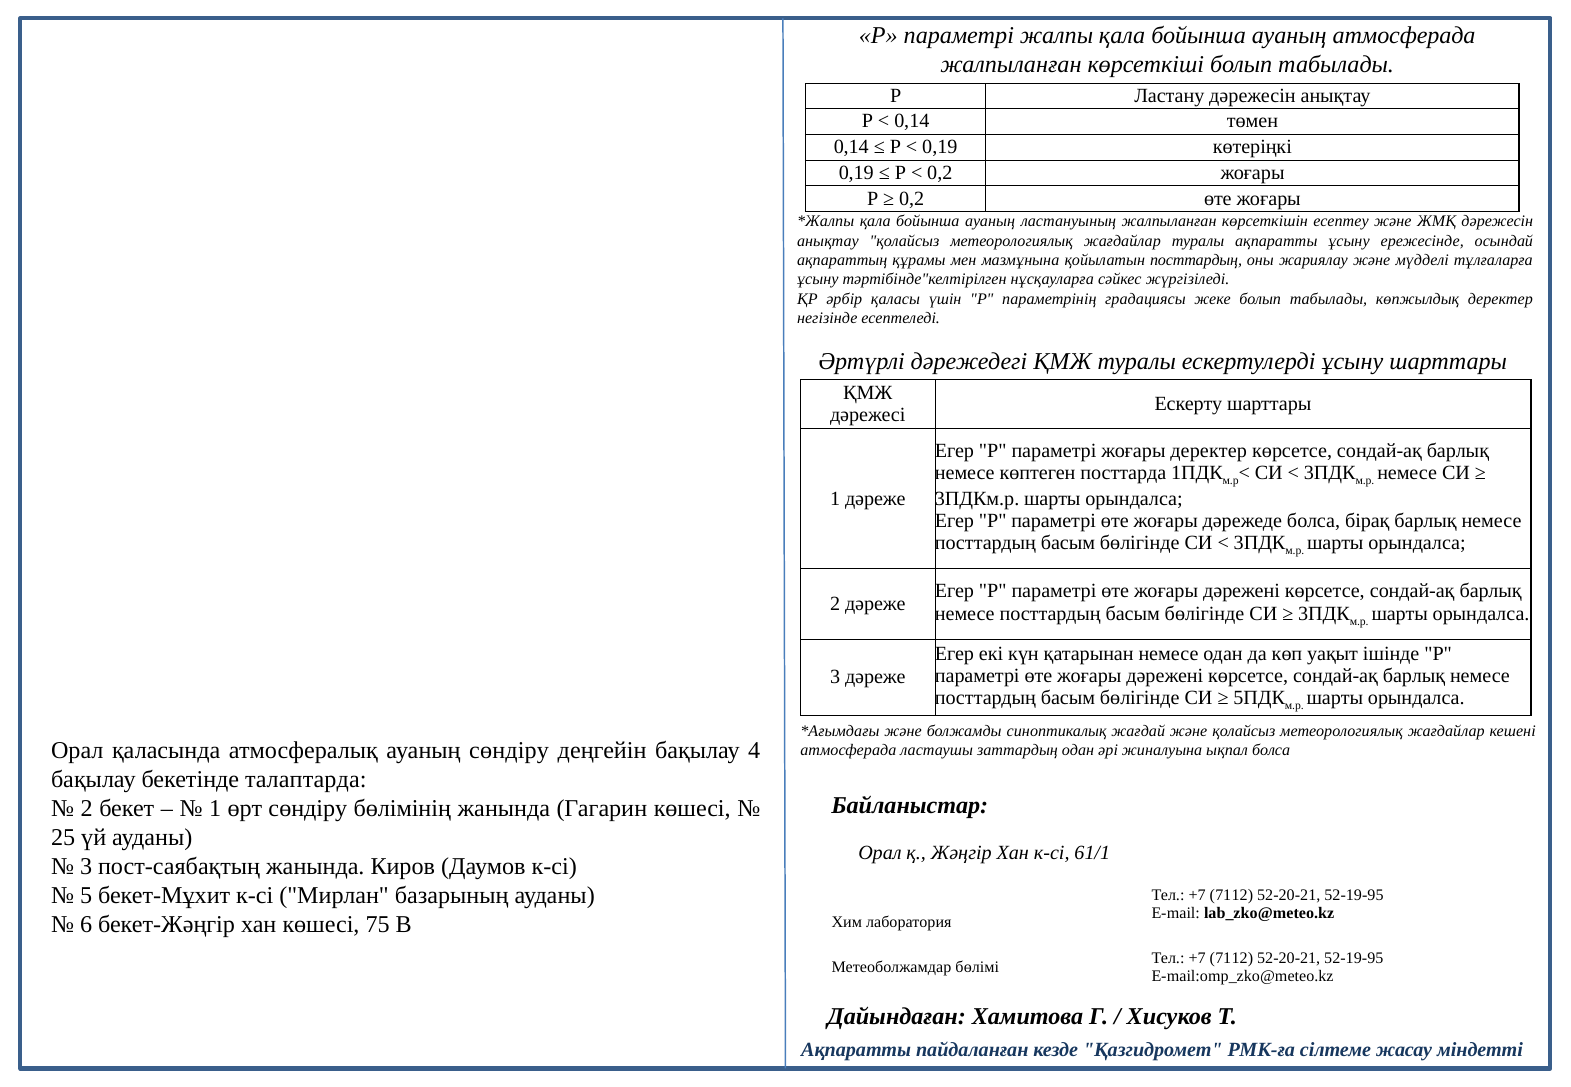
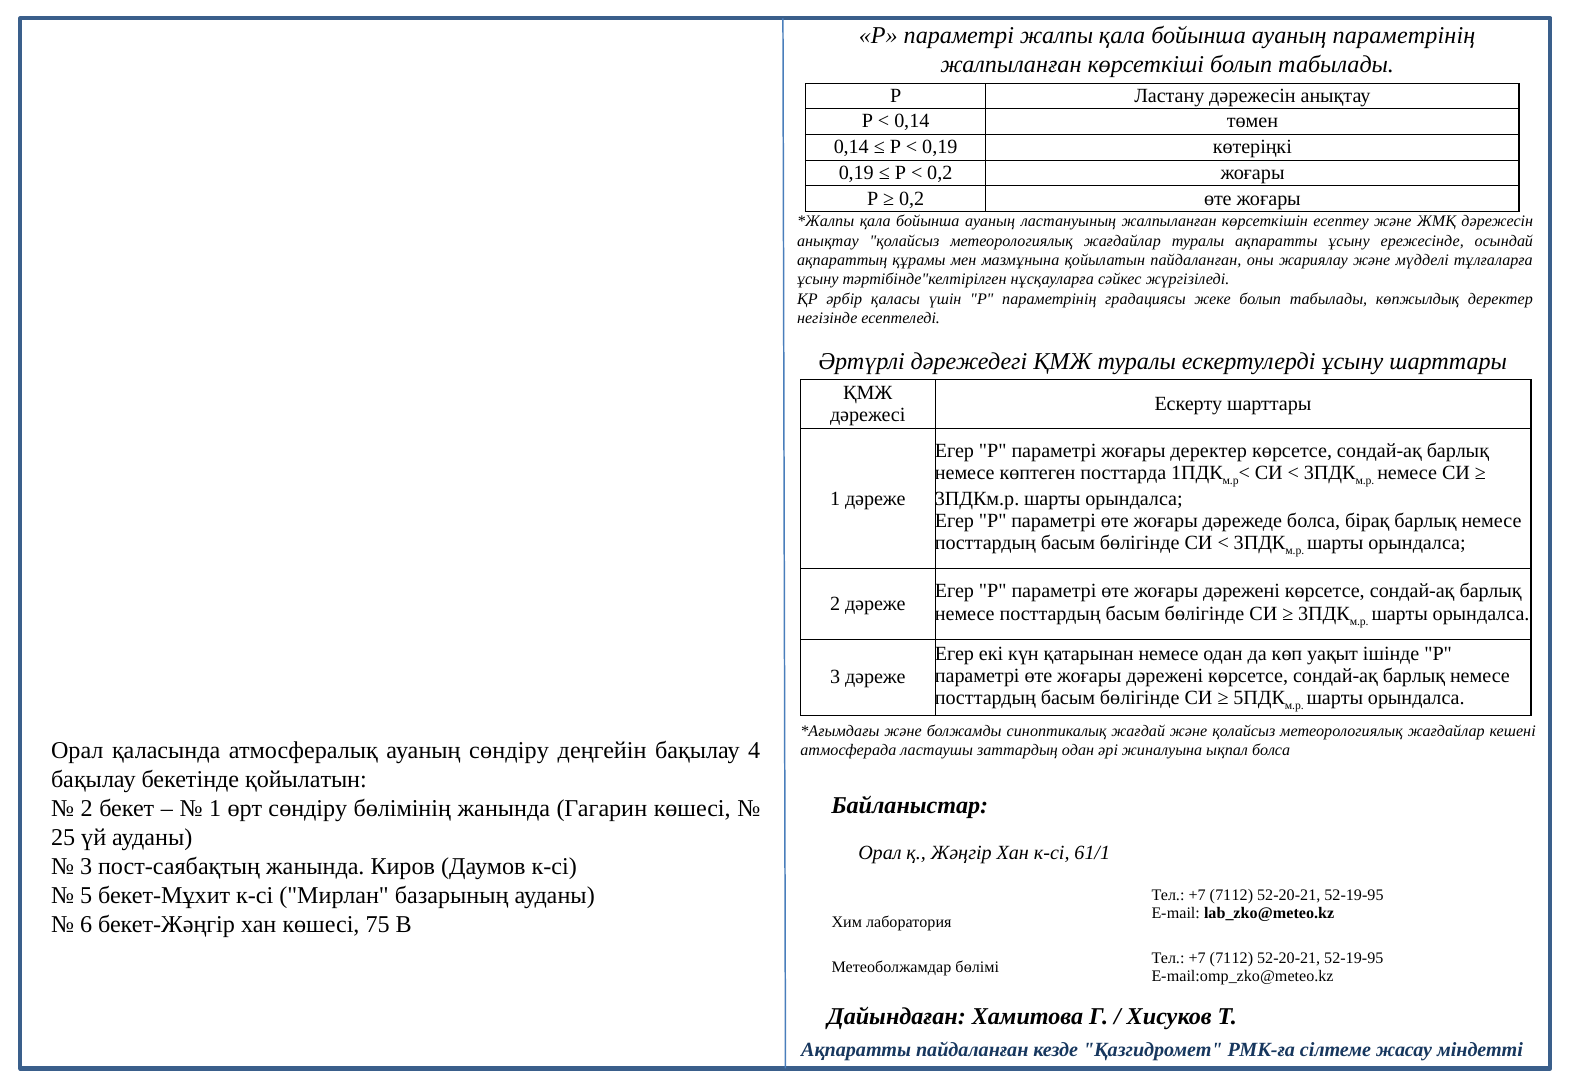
ауаның атмосферада: атмосферада -> параметрінің (1404, 35)
қойылатын посттардың: посттардың -> пайдаланған (1196, 260)
бекетінде талаптарда: талаптарда -> қойылатын (306, 780)
